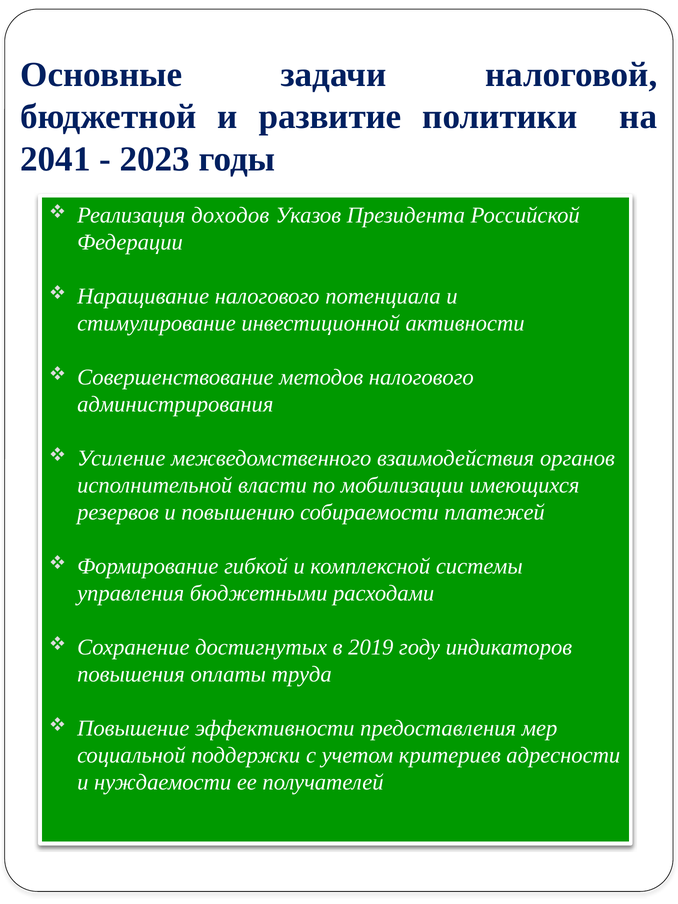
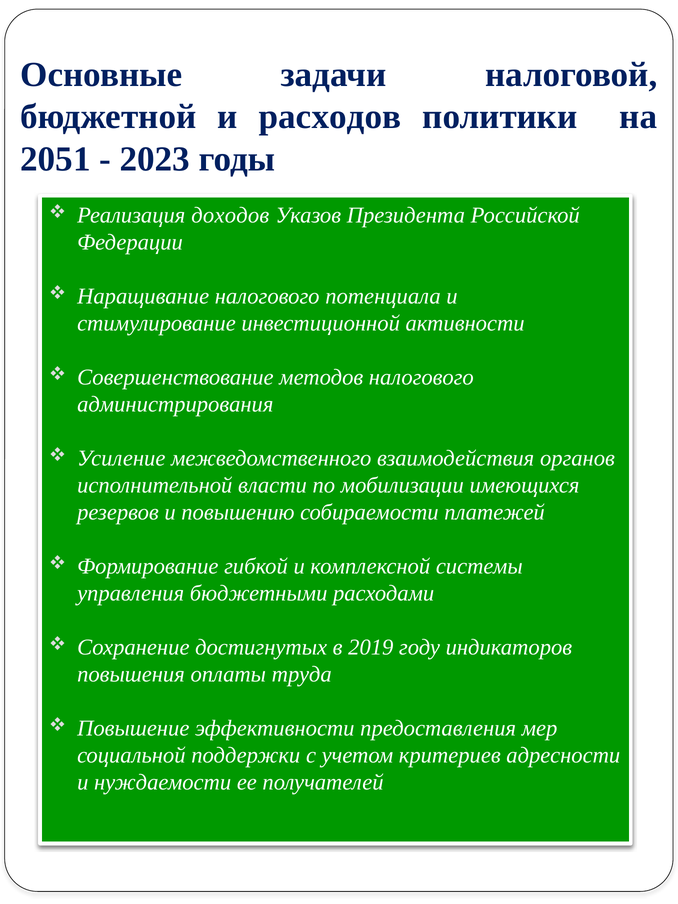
развитие: развитие -> расходов (330, 117)
2041: 2041 -> 2051 (56, 159)
